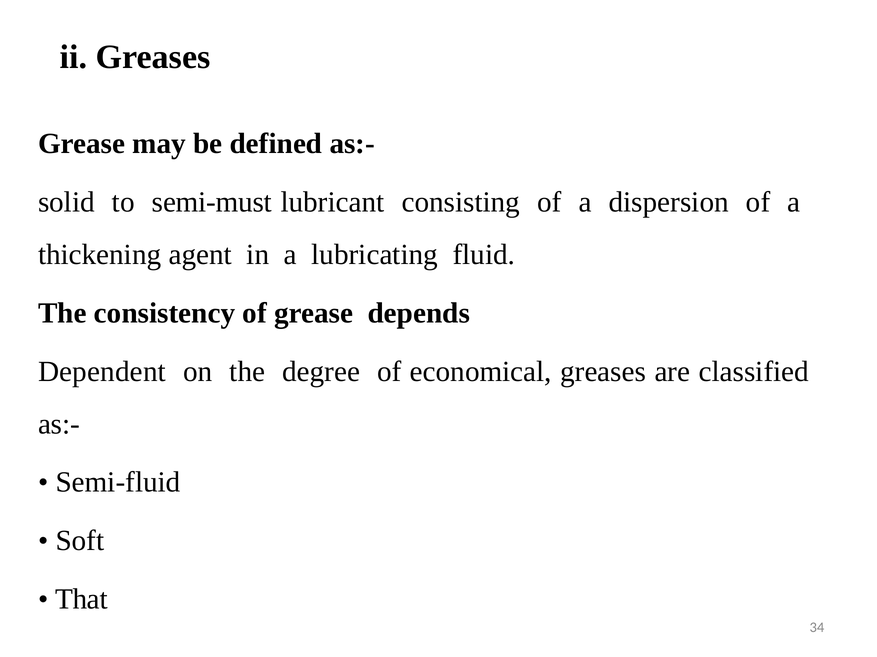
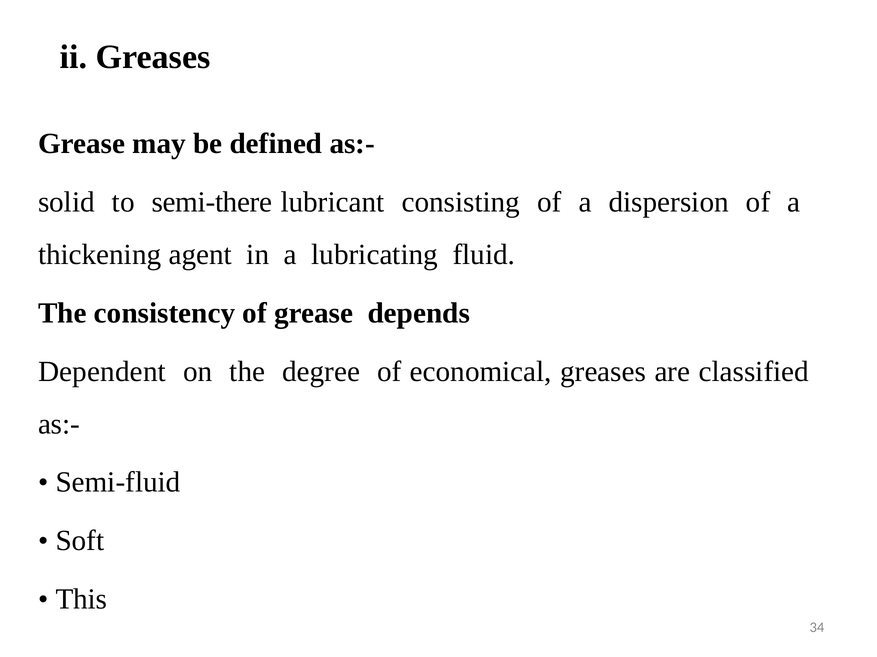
semi-must: semi-must -> semi-there (212, 202)
That: That -> This (81, 600)
